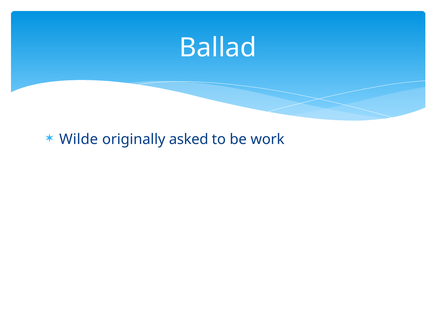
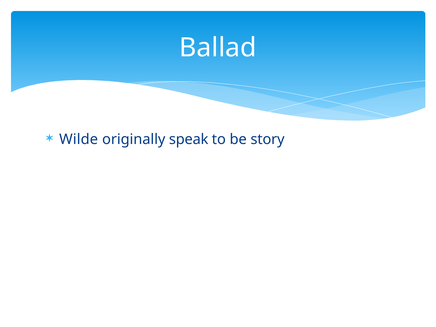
asked: asked -> speak (189, 139)
work: work -> story (268, 139)
